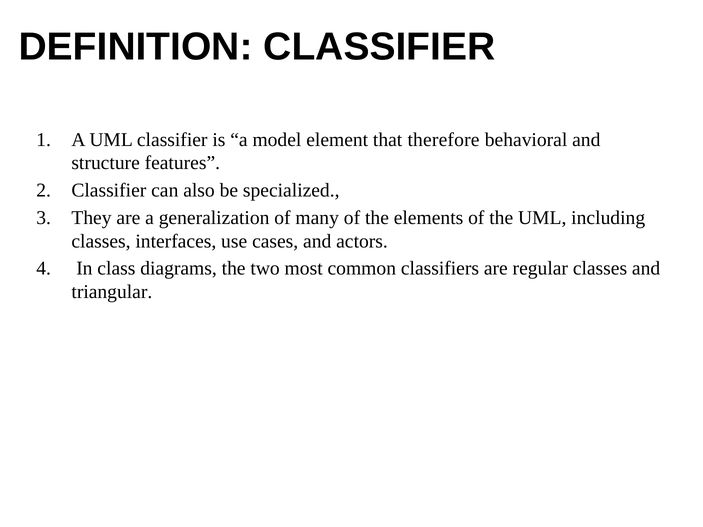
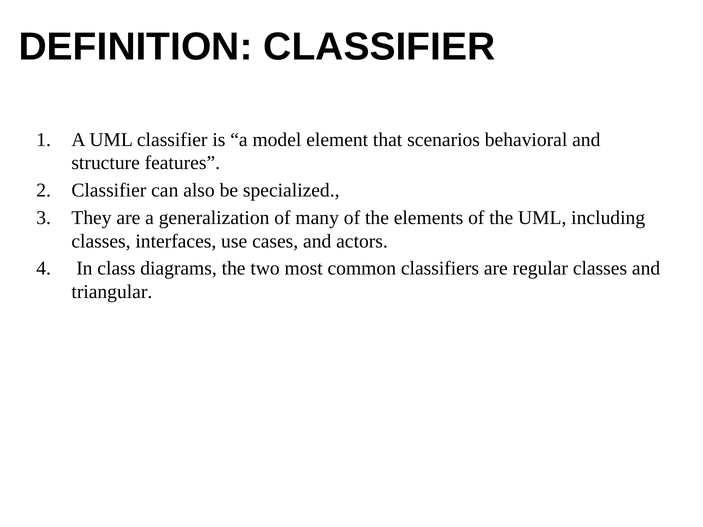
therefore: therefore -> scenarios (444, 140)
